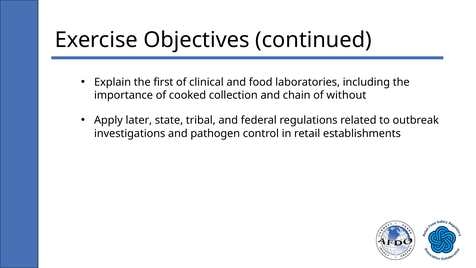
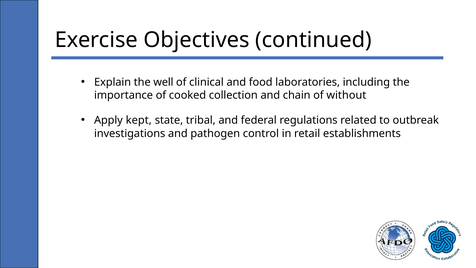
first: first -> well (163, 82)
later: later -> kept (139, 120)
